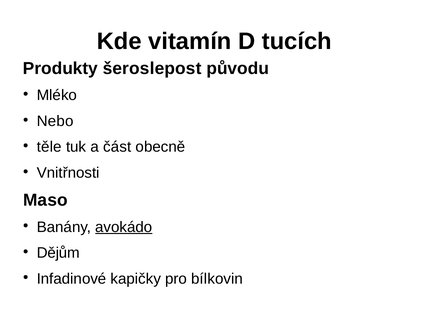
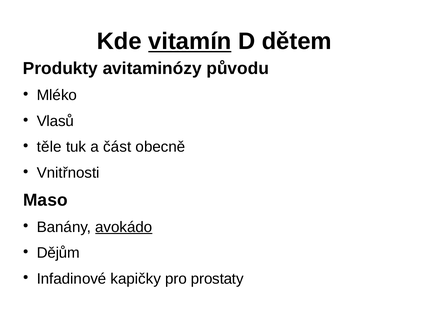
vitamín underline: none -> present (190, 41)
tucích: tucích -> dětem (297, 41)
šeroslepost: šeroslepost -> avitaminózy (152, 68)
Nebo: Nebo -> Vlasů (55, 121)
bílkovin: bílkovin -> prostaty (217, 279)
